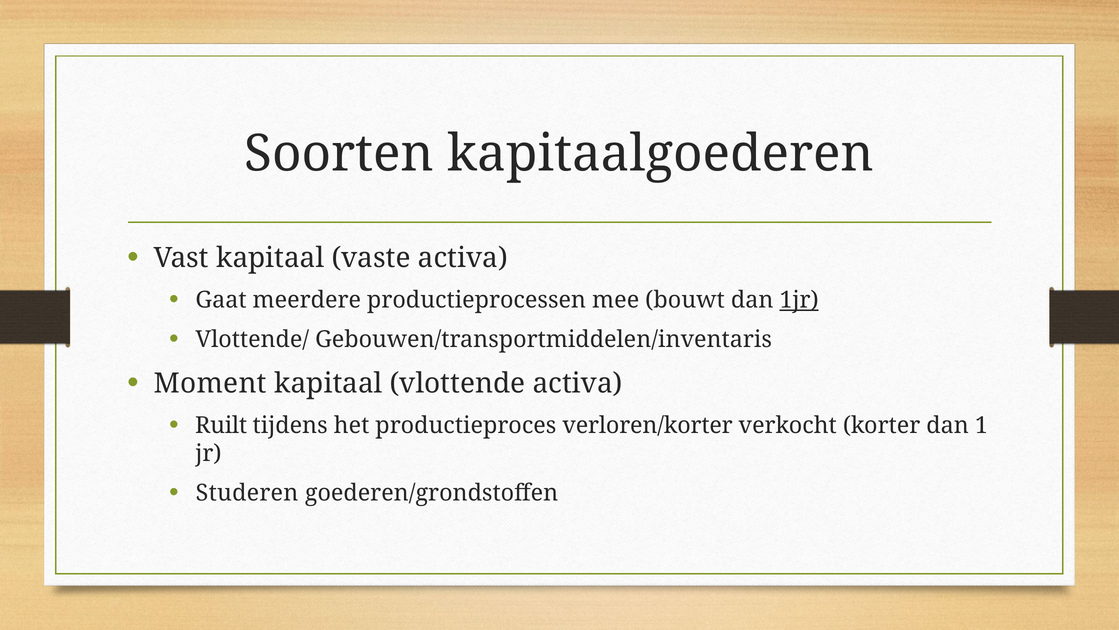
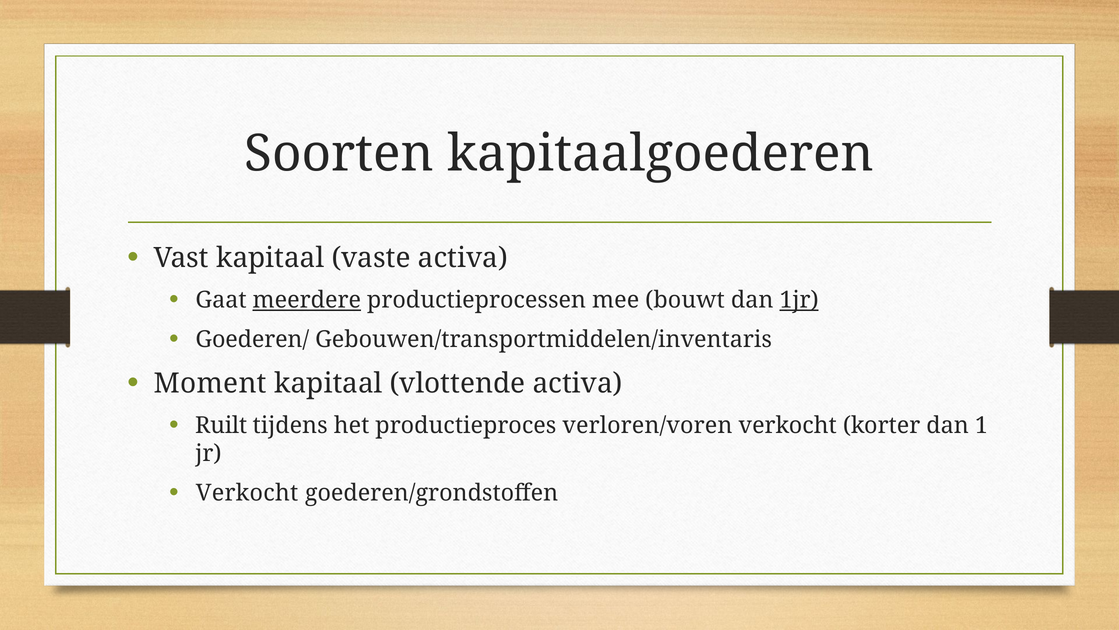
meerdere underline: none -> present (307, 300)
Vlottende/: Vlottende/ -> Goederen/ (252, 339)
verloren/korter: verloren/korter -> verloren/voren (647, 425)
Studeren: Studeren -> Verkocht (247, 493)
